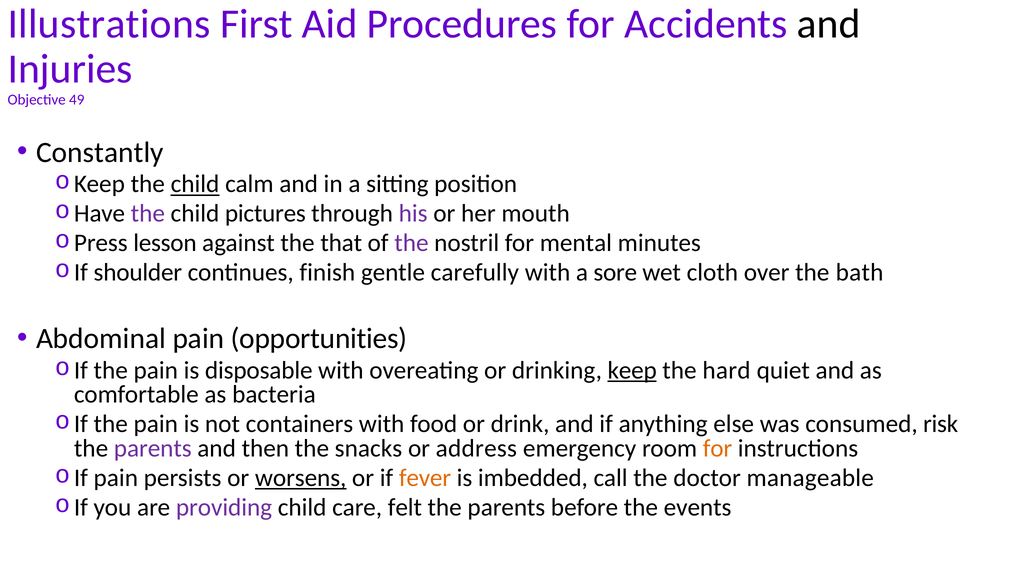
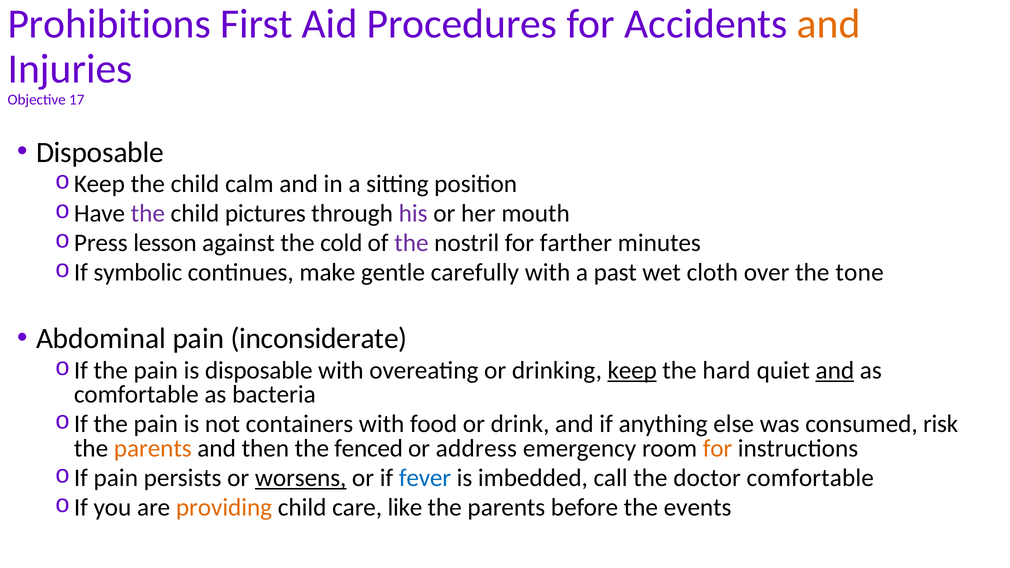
Illustrations: Illustrations -> Prohibitions (109, 24)
and colour: black -> orange (829, 24)
49: 49 -> 17 (77, 100)
Constantly: Constantly -> Disposable (100, 153)
child underline: present -> none (195, 184)
that: that -> cold (341, 243)
mental: mental -> farther (576, 243)
shoulder: shoulder -> symbolic (138, 273)
finish: finish -> make (327, 273)
sore: sore -> past (615, 273)
bath: bath -> tone (860, 273)
opportunities: opportunities -> inconsiderate (319, 339)
and underline: none -> present (835, 370)
parents colour: purple -> orange (153, 448)
snacks: snacks -> fenced (369, 448)
fever colour: orange -> blue (425, 478)
doctor manageable: manageable -> comfortable (810, 478)
providing colour: purple -> orange (224, 507)
felt: felt -> like (405, 507)
